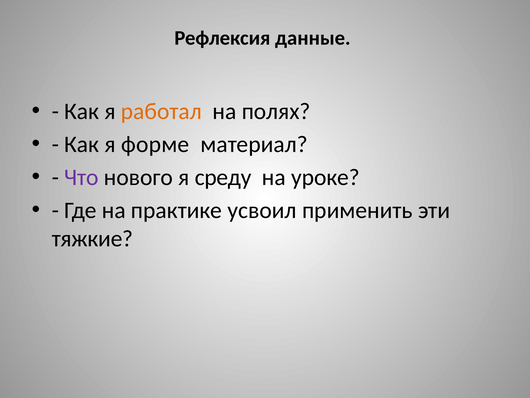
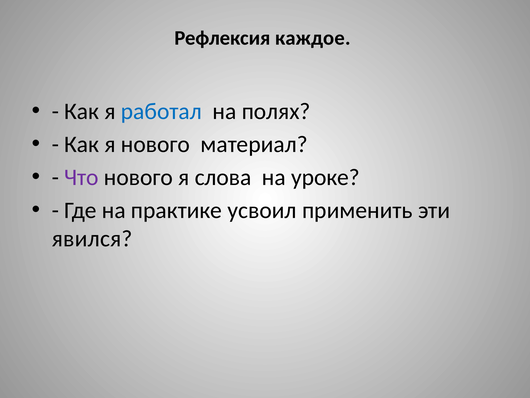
данные: данные -> каждое (313, 38)
работал colour: orange -> blue (161, 111)
я форме: форме -> нового (155, 144)
среду: среду -> слова (223, 177)
тяжкие: тяжкие -> явился (92, 238)
